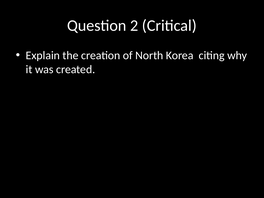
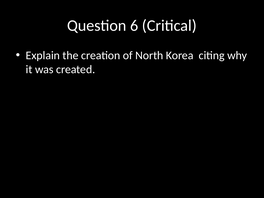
2: 2 -> 6 (134, 26)
